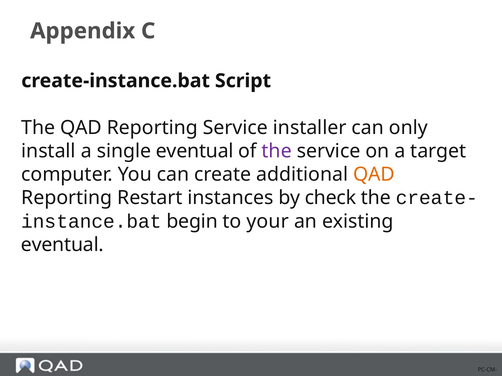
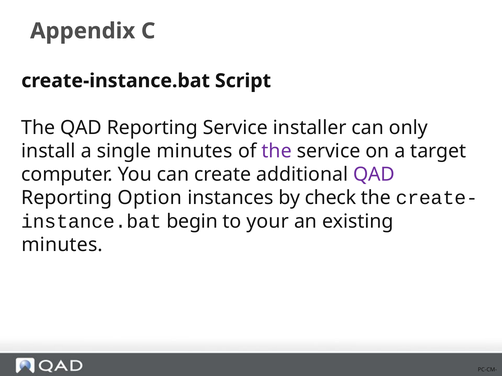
single eventual: eventual -> minutes (195, 151)
QAD colour: orange -> purple (374, 175)
Restart: Restart -> Option (150, 198)
eventual: eventual -> minutes (62, 245)
